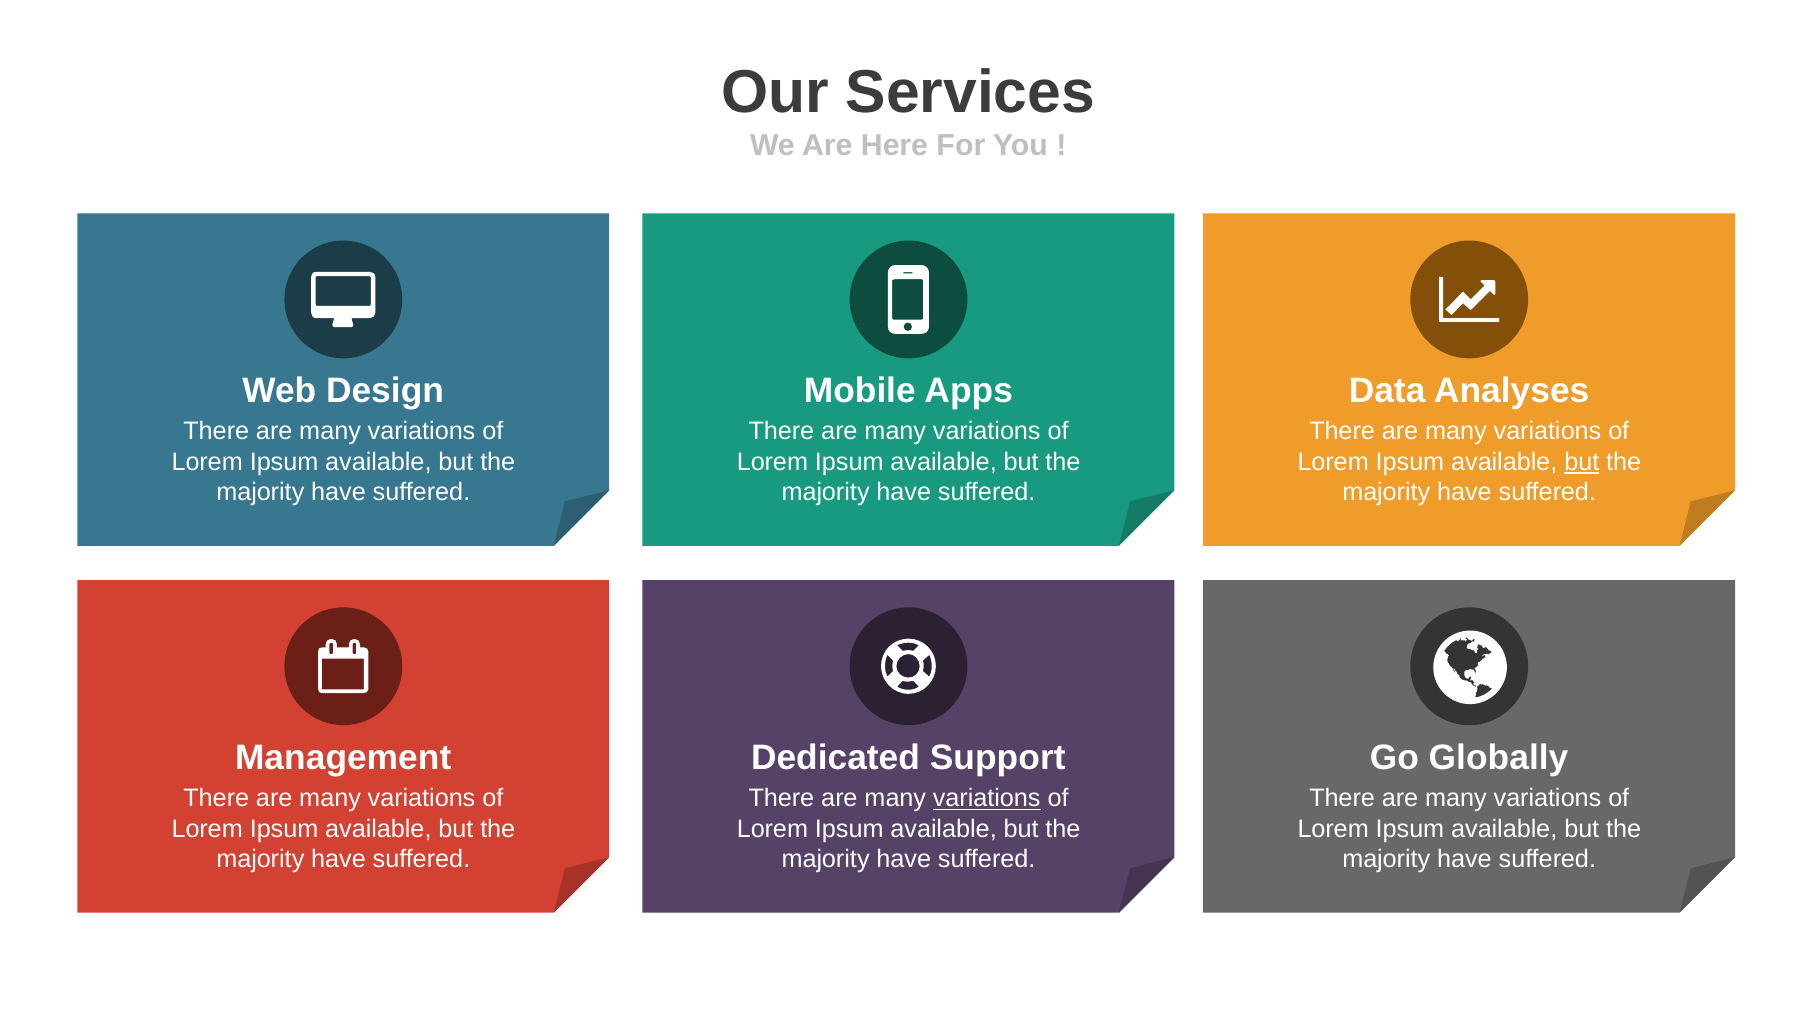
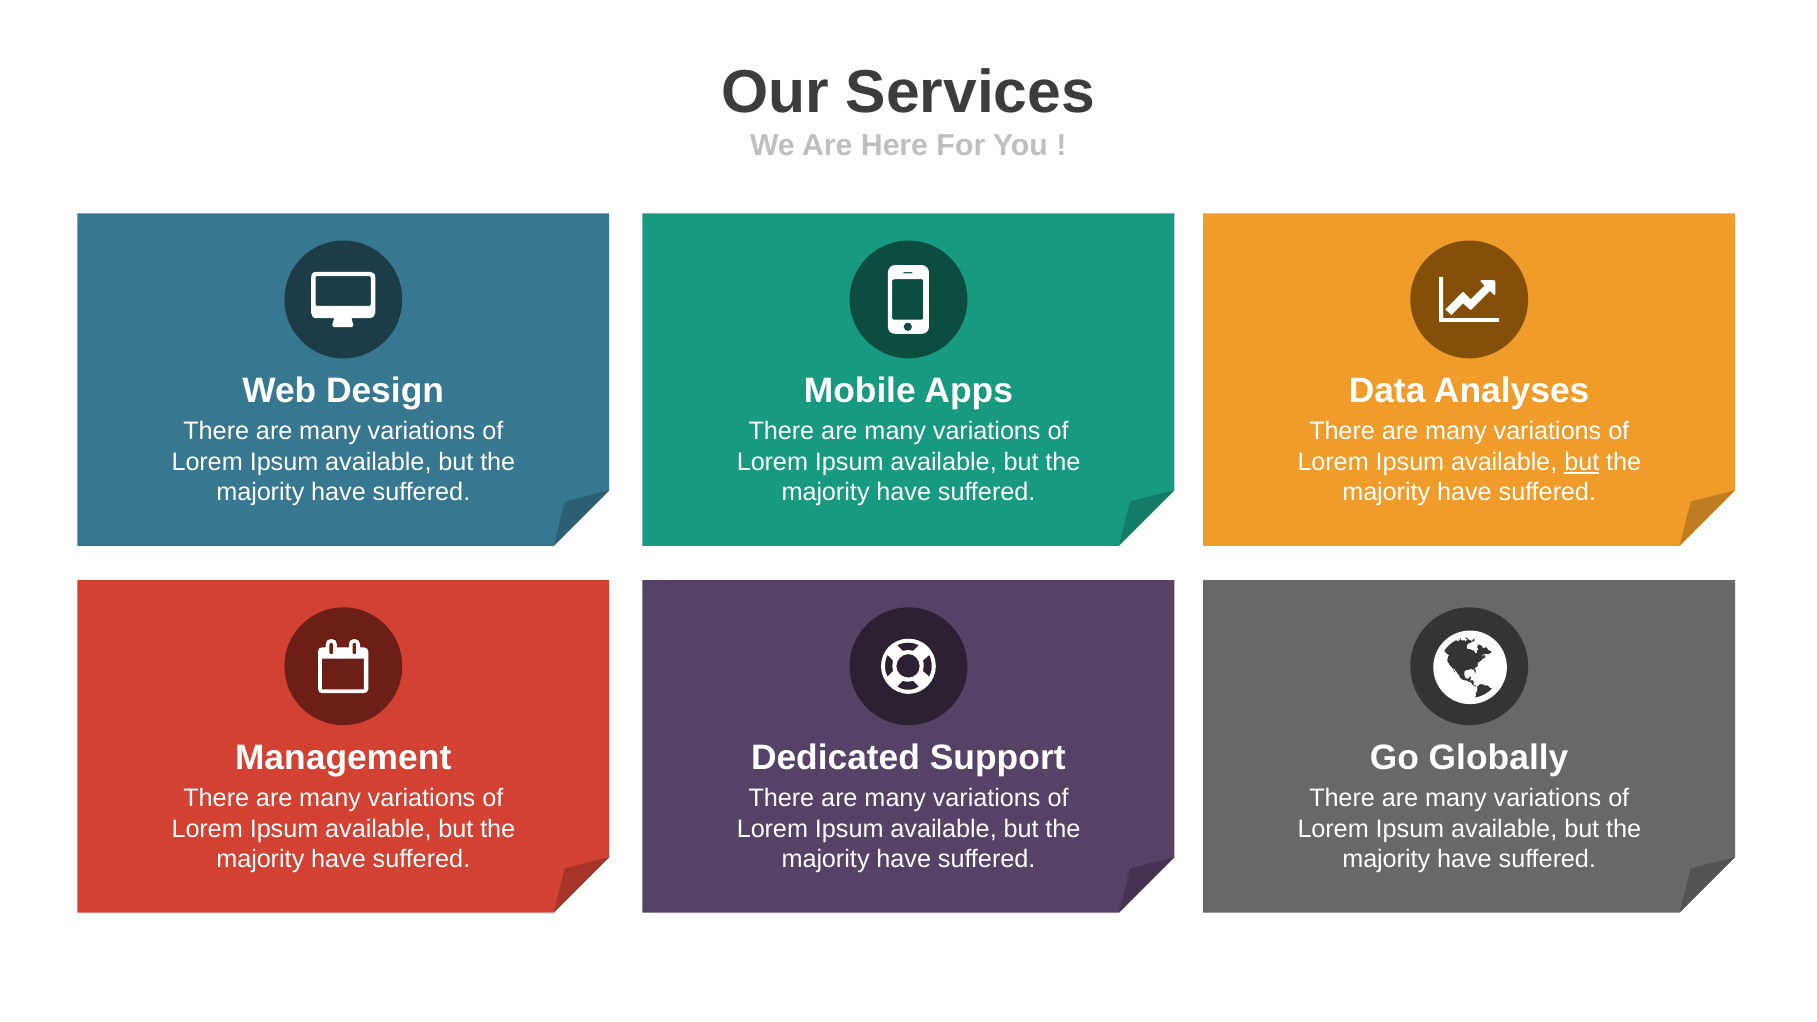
variations underline: present -> none (987, 799)
